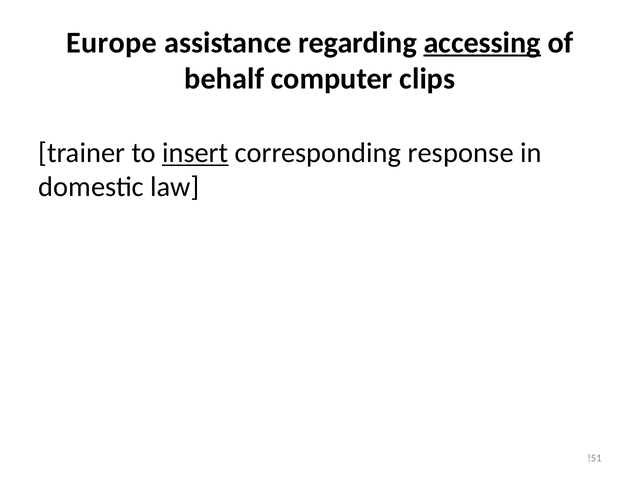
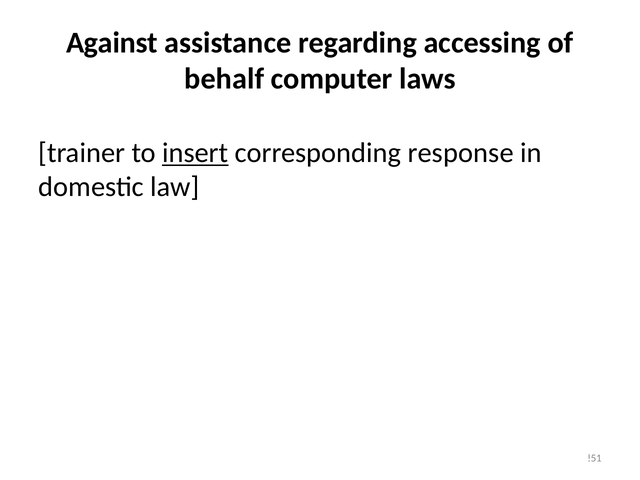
Europe: Europe -> Against (112, 43)
accessing underline: present -> none (482, 43)
clips: clips -> laws (427, 79)
